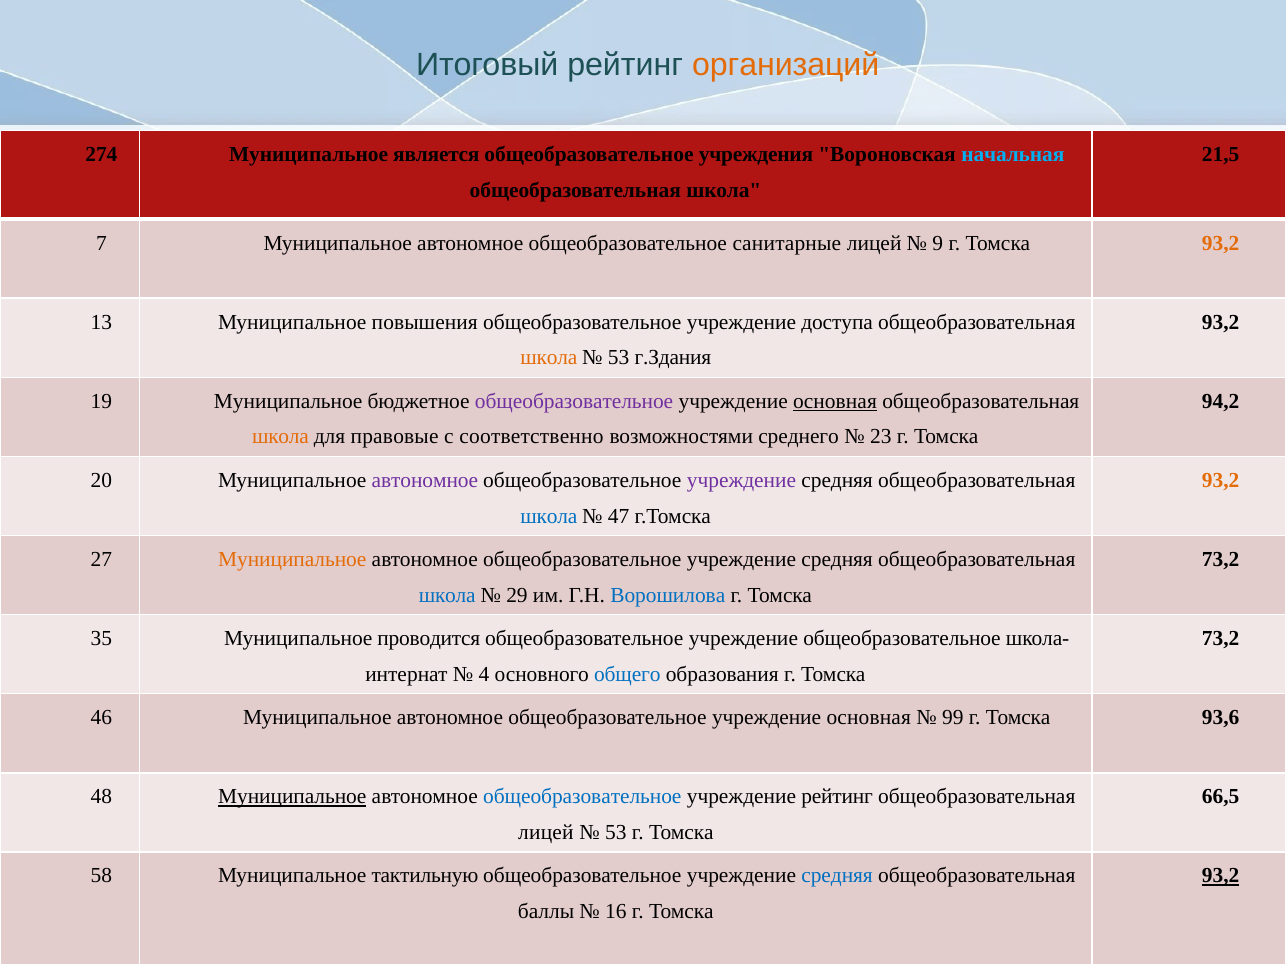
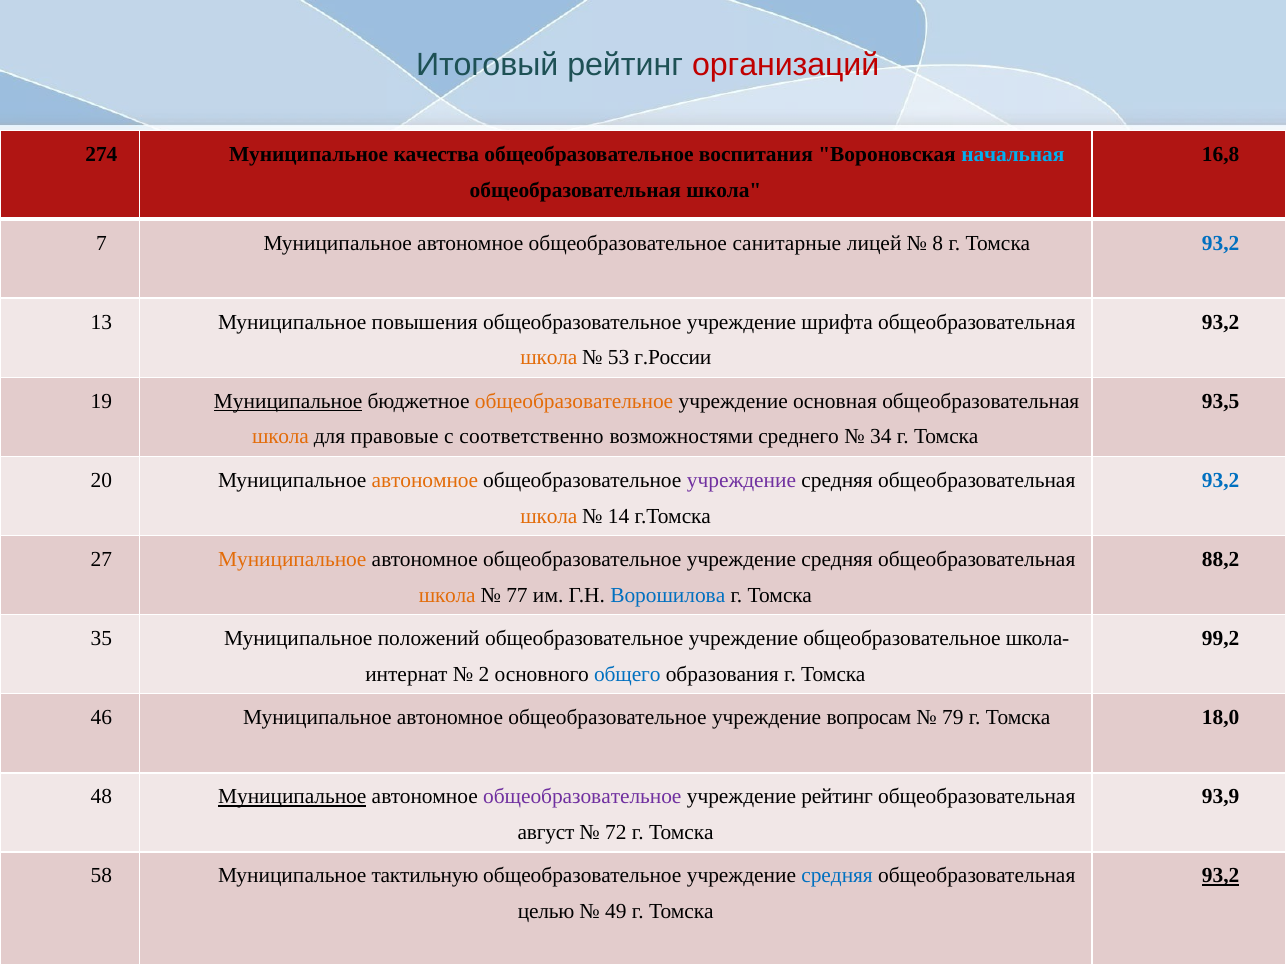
организаций colour: orange -> red (786, 65)
является: является -> качества (436, 155)
учреждения: учреждения -> воспитания (756, 155)
21,5: 21,5 -> 16,8 (1221, 155)
9: 9 -> 8 (938, 243)
93,2 colour: orange -> blue (1221, 243)
доступа: доступа -> шрифта (837, 322)
г.Здания: г.Здания -> г.России (673, 358)
Муниципальное underline: none -> present (288, 401)
общеобразовательное colour: purple -> orange (574, 401)
основная underline: present -> none (835, 401)
94,2: 94,2 -> 93,5 (1221, 401)
23: 23 -> 34 (881, 437)
автономное colour: purple -> orange (425, 481)
93,2 colour: orange -> blue (1221, 481)
школа colour: blue -> orange (549, 516)
47: 47 -> 14 (619, 516)
73,2: 73,2 -> 88,2 (1221, 560)
школа colour: blue -> orange (447, 595)
29: 29 -> 77 (517, 595)
проводится: проводится -> положений (429, 639)
73,2: 73,2 -> 99,2 (1221, 639)
4: 4 -> 2 (484, 675)
автономное общеобразовательное учреждение основная: основная -> вопросам (869, 718)
99: 99 -> 79 (953, 718)
93,6: 93,6 -> 18,0 (1221, 718)
общеобразовательное colour: blue -> purple (582, 797)
66,5: 66,5 -> 93,9 (1221, 797)
лицей: лицей -> август (546, 833)
53: 53 -> 72 (616, 833)
баллы: баллы -> целью (546, 912)
16: 16 -> 49 (616, 912)
